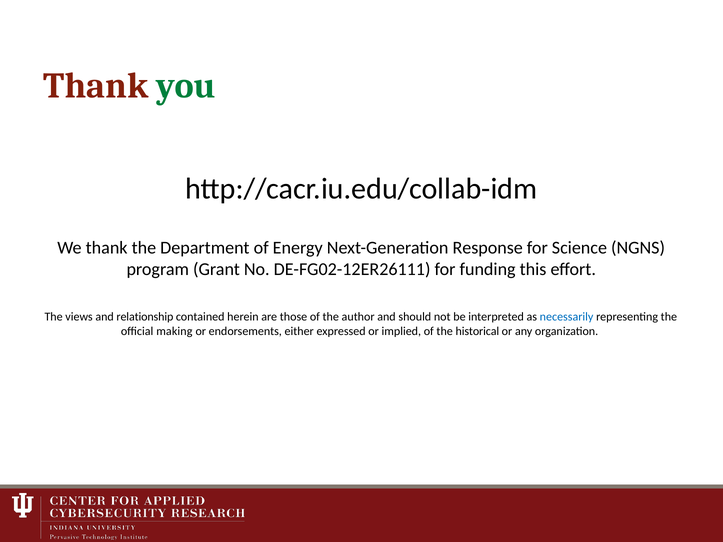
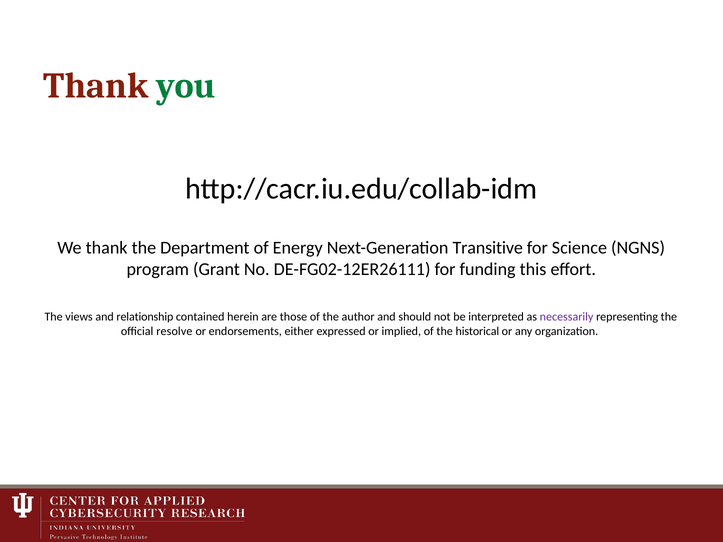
Response: Response -> Transitive (488, 248)
necessarily colour: blue -> purple (567, 317)
making: making -> resolve (174, 331)
